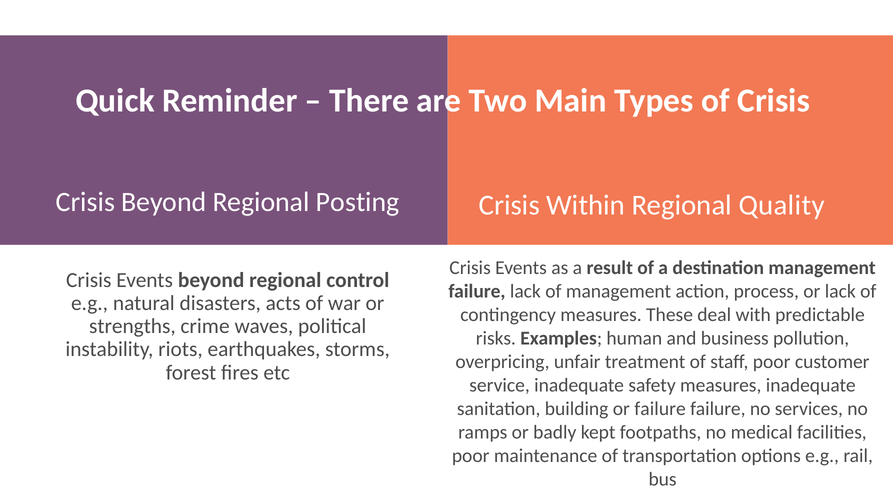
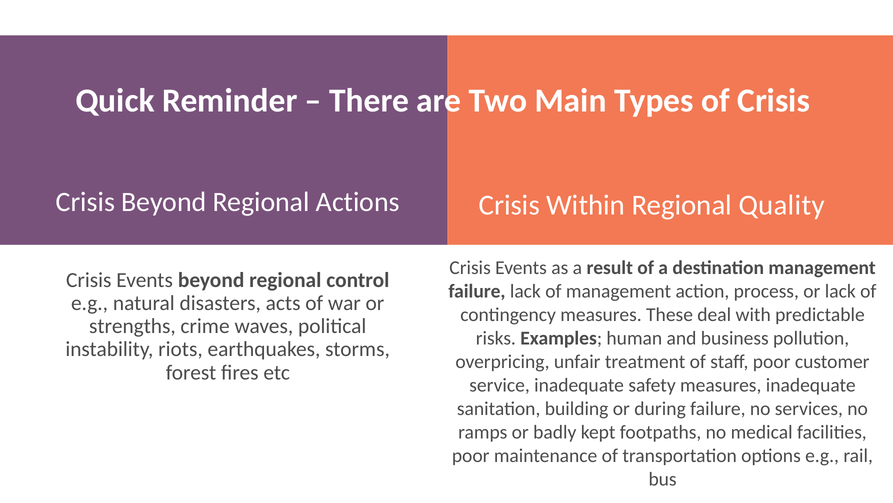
Posting: Posting -> Actions (358, 202)
or failure: failure -> during (660, 408)
